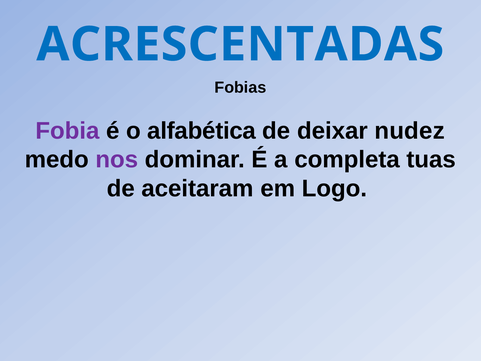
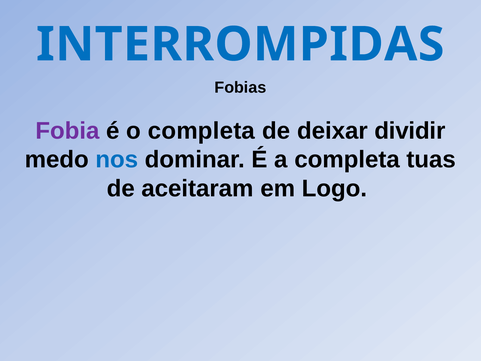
ACRESCENTADAS: ACRESCENTADAS -> INTERROMPIDAS (240, 44)
o alfabética: alfabética -> completa (201, 131)
nudez: nudez -> dividir (410, 131)
nos colour: purple -> blue (117, 160)
